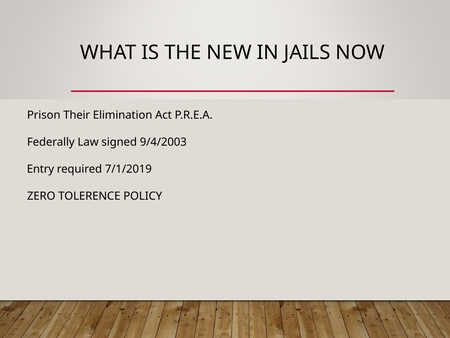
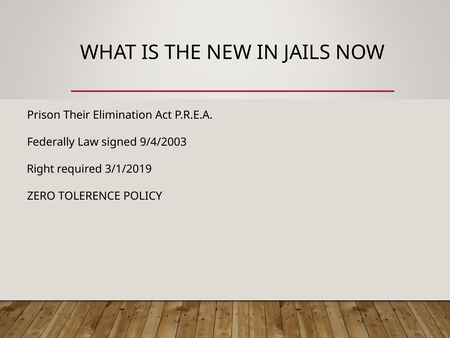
Entry: Entry -> Right (41, 169)
7/1/2019: 7/1/2019 -> 3/1/2019 (128, 169)
